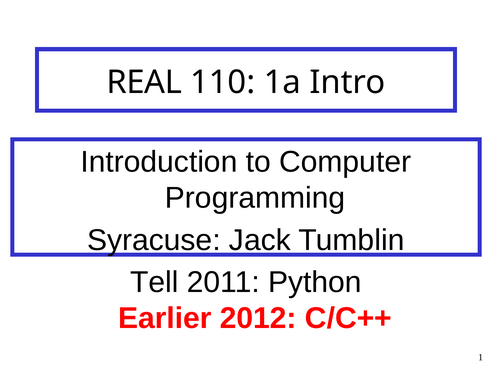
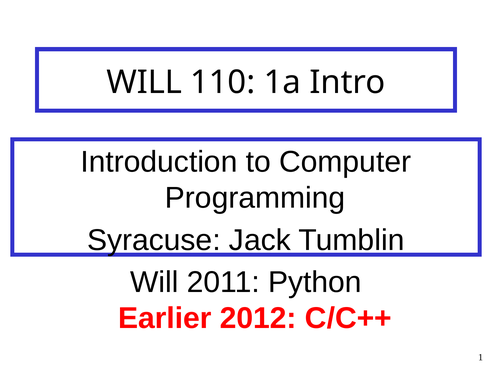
REAL: REAL -> WILL (144, 82)
Tell: Tell -> Will (154, 282)
